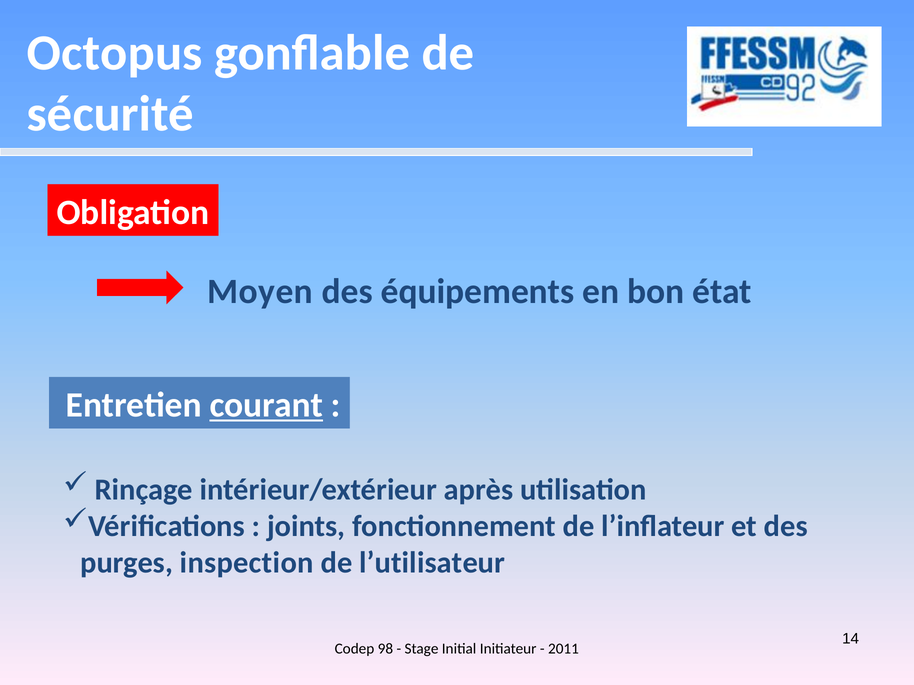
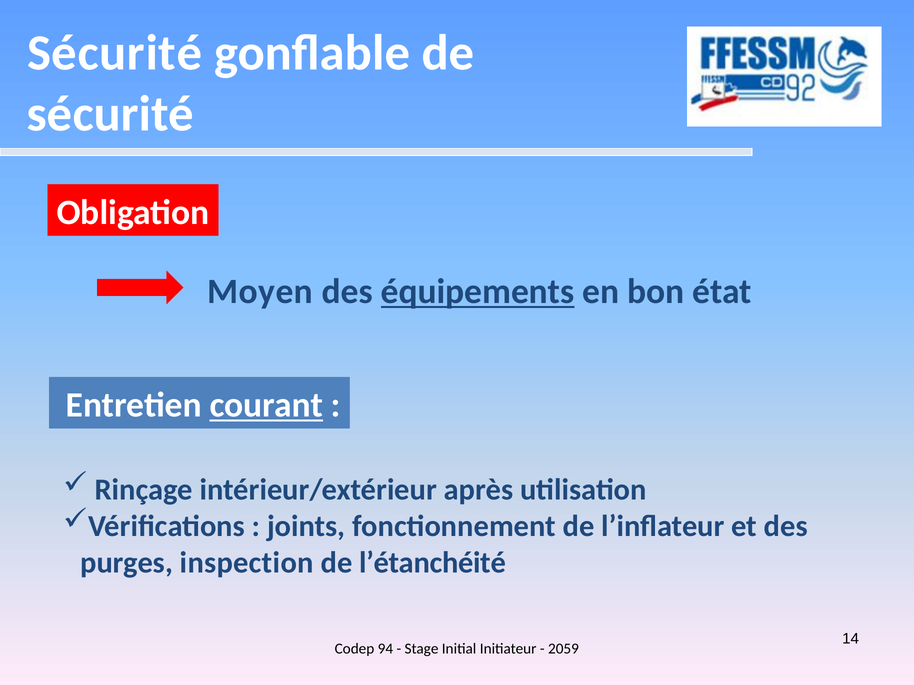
Octopus: Octopus -> Sécurité (115, 53)
équipements underline: none -> present (478, 292)
l’utilisateur: l’utilisateur -> l’étanchéité (432, 563)
98: 98 -> 94 (385, 649)
2011: 2011 -> 2059 (563, 649)
